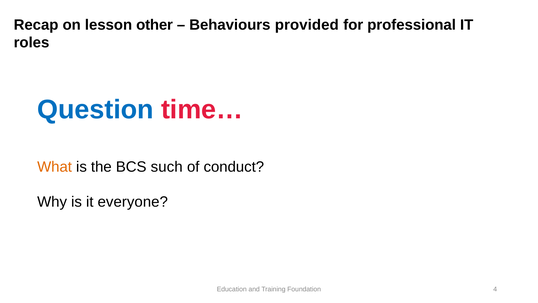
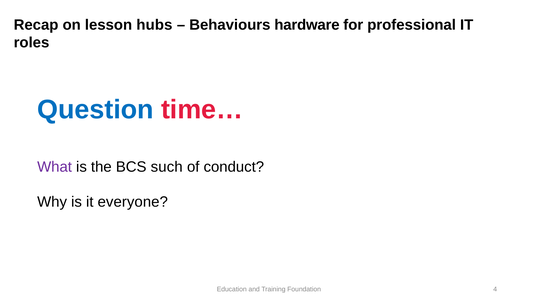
other: other -> hubs (154, 25)
provided: provided -> hardware (307, 25)
What colour: orange -> purple (55, 167)
